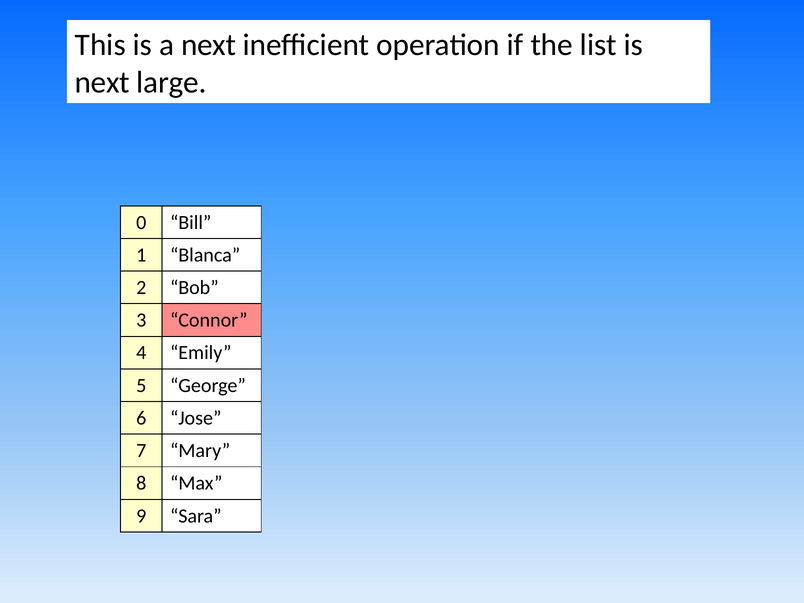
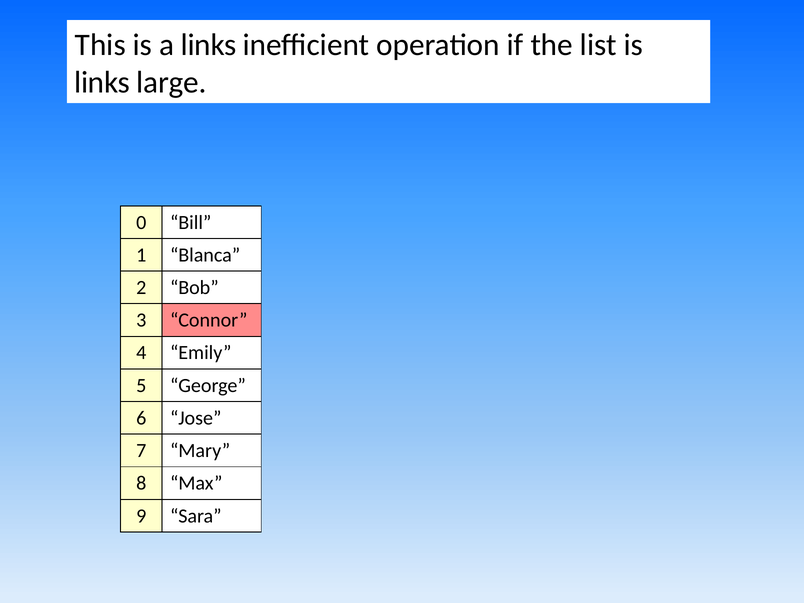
a next: next -> links (209, 45)
next: next -> links (102, 83)
